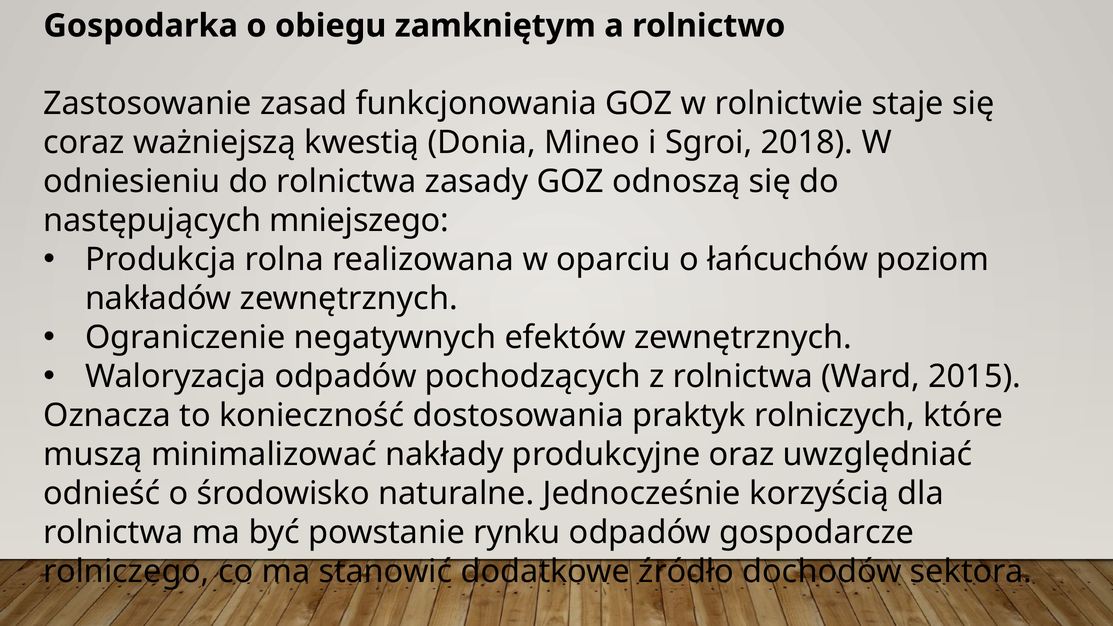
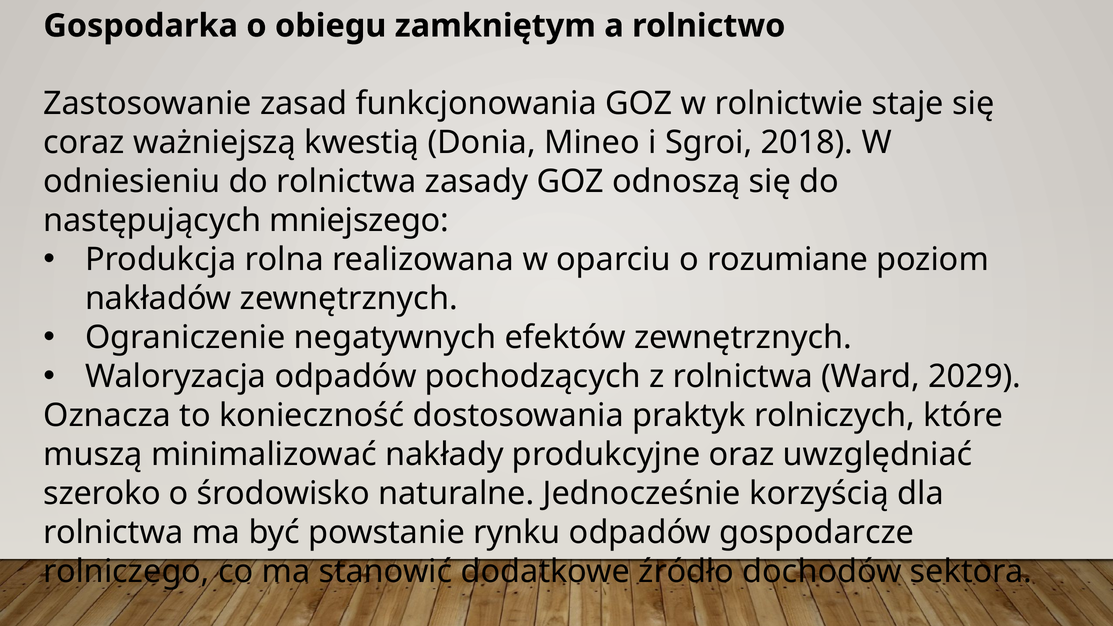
łańcuchów: łańcuchów -> rozumiane (788, 260)
2015: 2015 -> 2029 (975, 377)
odnieść: odnieść -> szeroko (102, 494)
